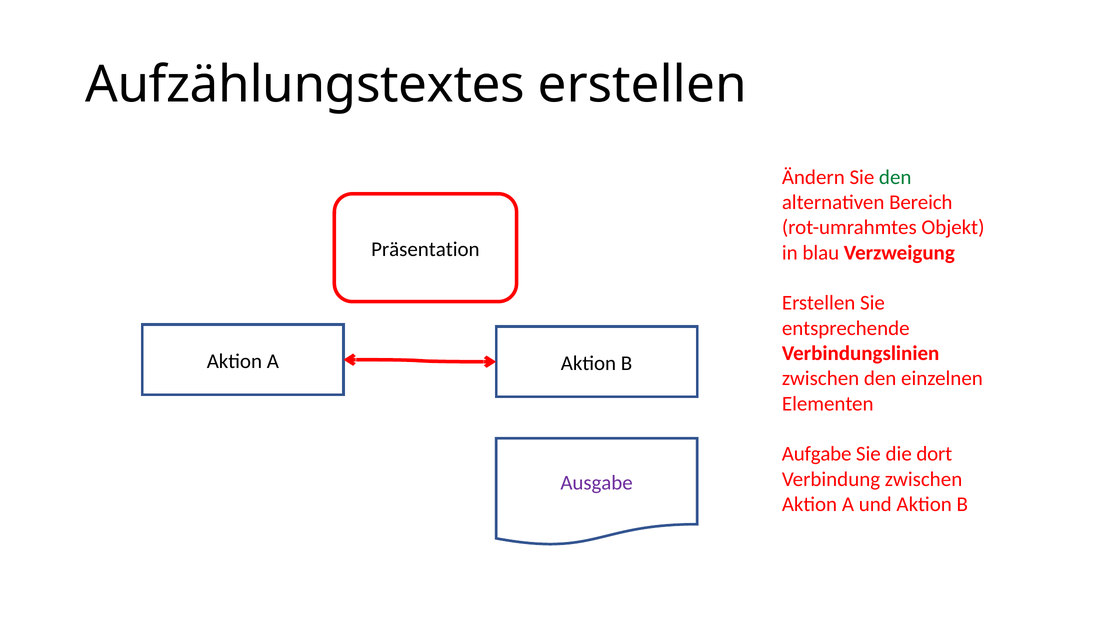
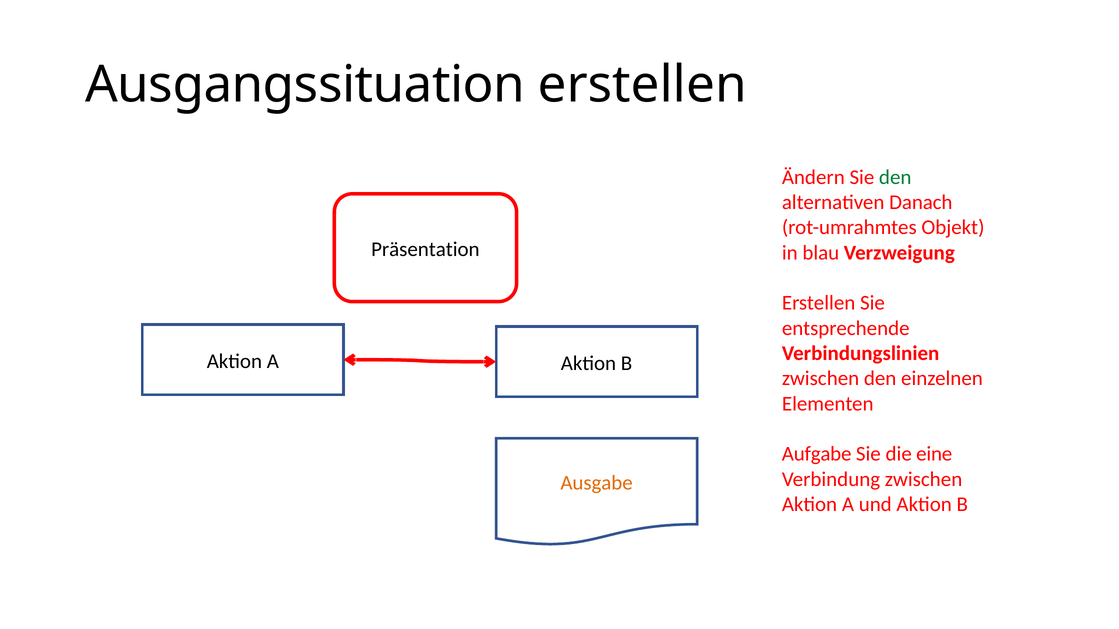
Aufzählungstextes: Aufzählungstextes -> Ausgangssituation (305, 85)
Bereich: Bereich -> Danach (921, 203)
dort: dort -> eine (934, 454)
Ausgabe colour: purple -> orange (597, 483)
